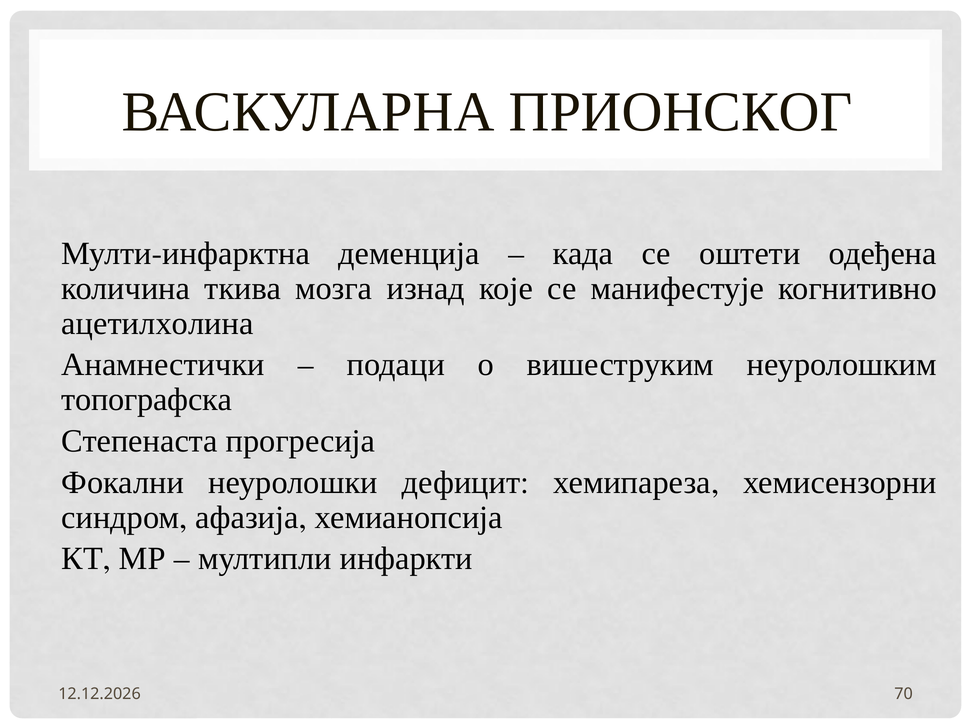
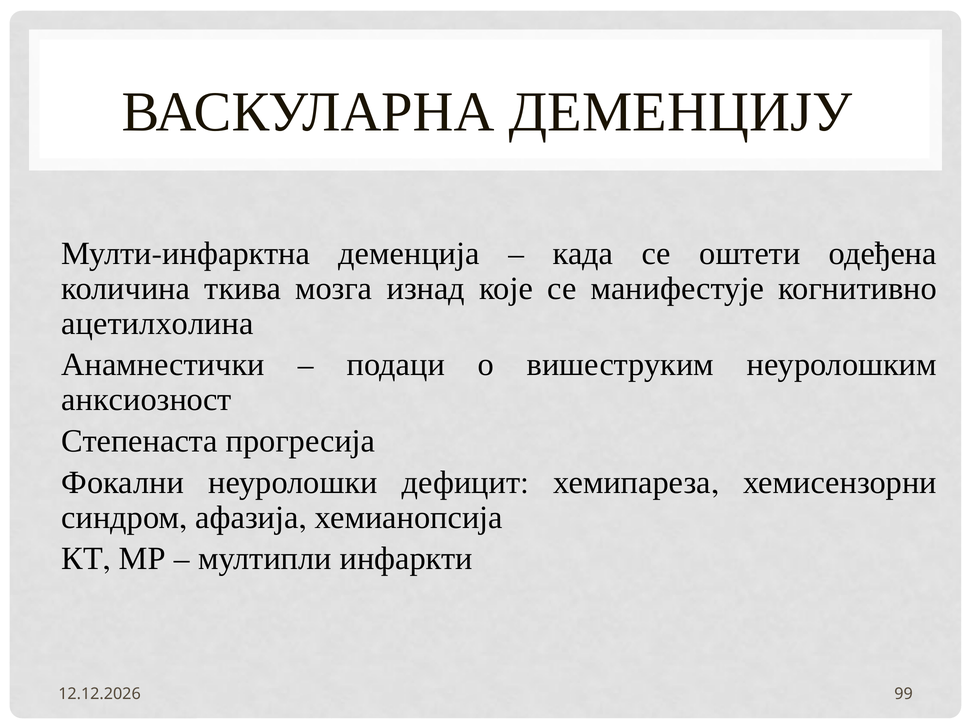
ПРИОНСКОГ: ПРИОНСКОГ -> ДЕМЕНЦИЈУ (680, 112)
топографска: топографска -> анксиозност (147, 400)
70: 70 -> 99 (904, 694)
